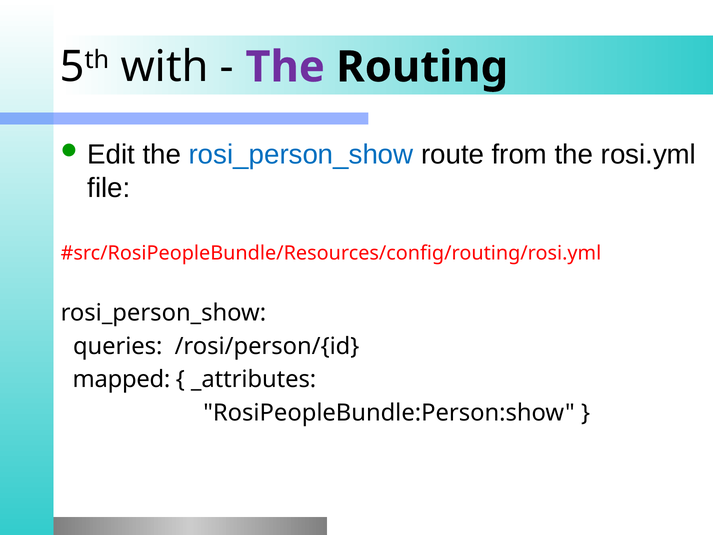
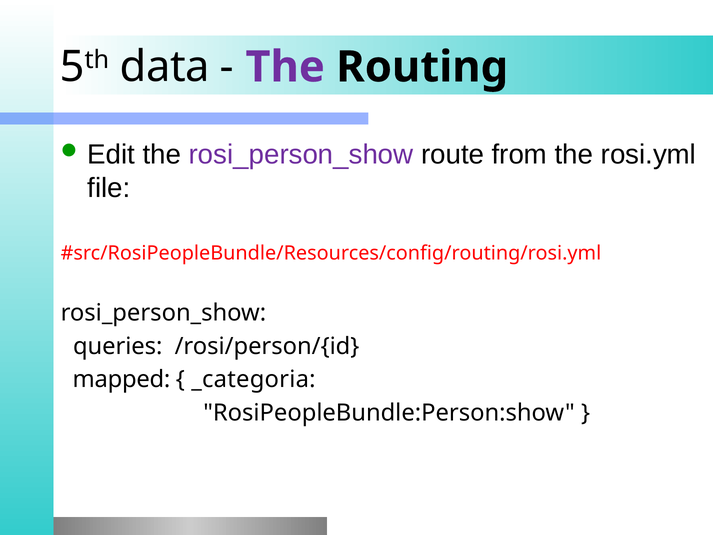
with: with -> data (165, 67)
rosi_person_show colour: blue -> purple (301, 155)
_attributes: _attributes -> _categoria (253, 379)
